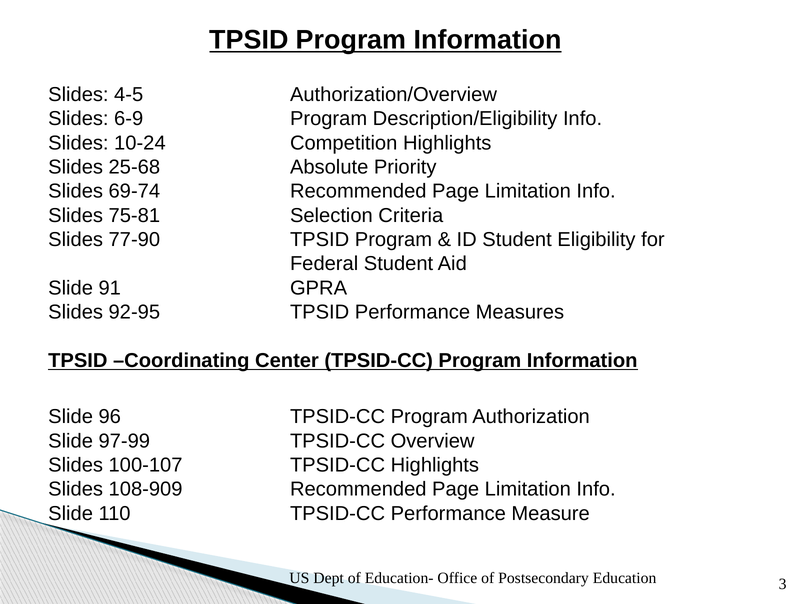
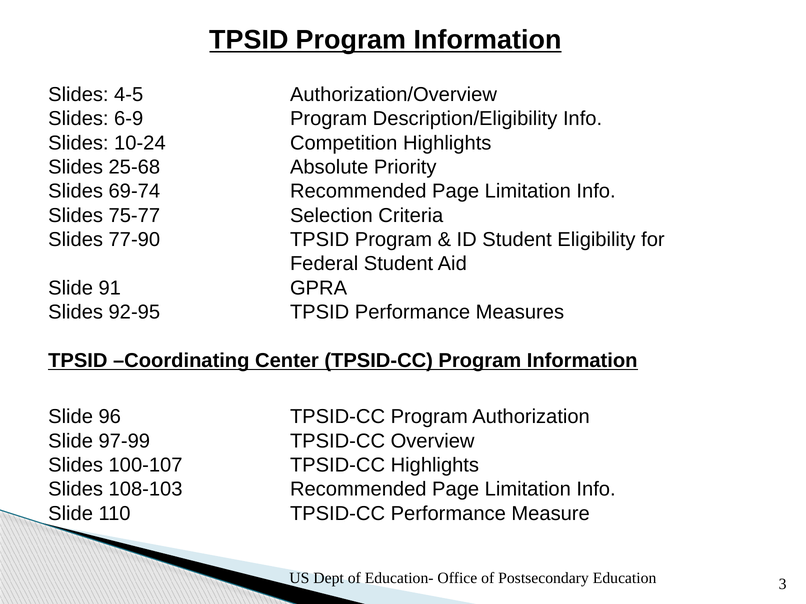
75-81: 75-81 -> 75-77 (134, 216)
108-909: 108-909 -> 108-103 (146, 490)
